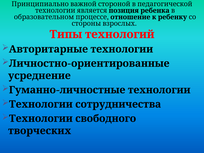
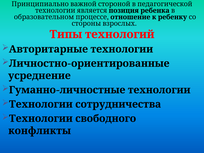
творческих: творческих -> конфликты (40, 131)
